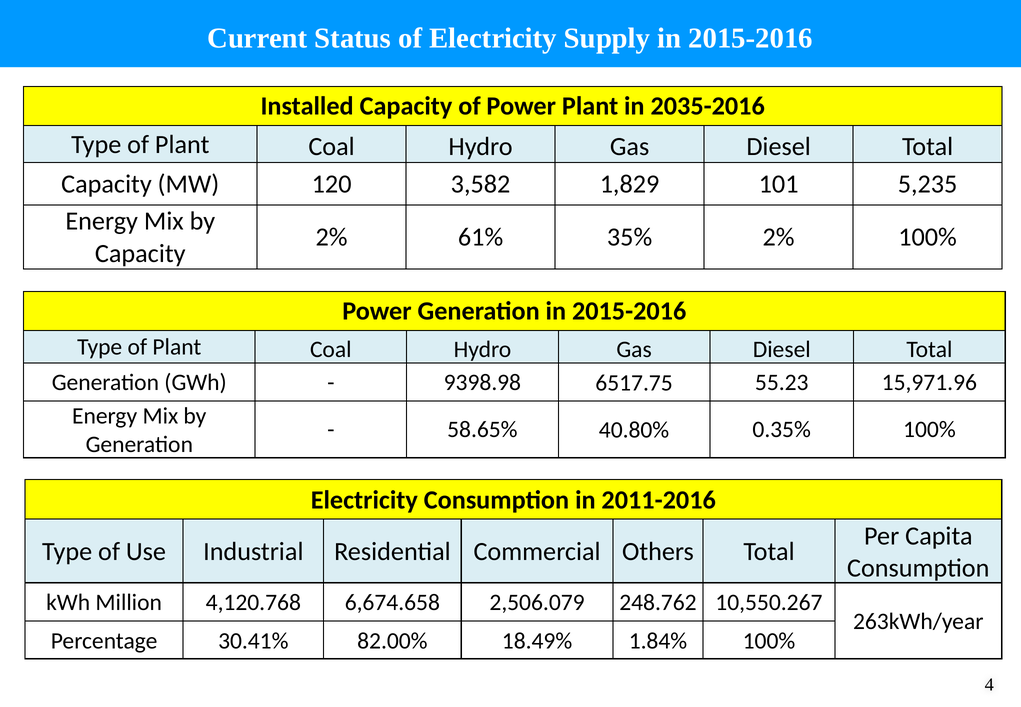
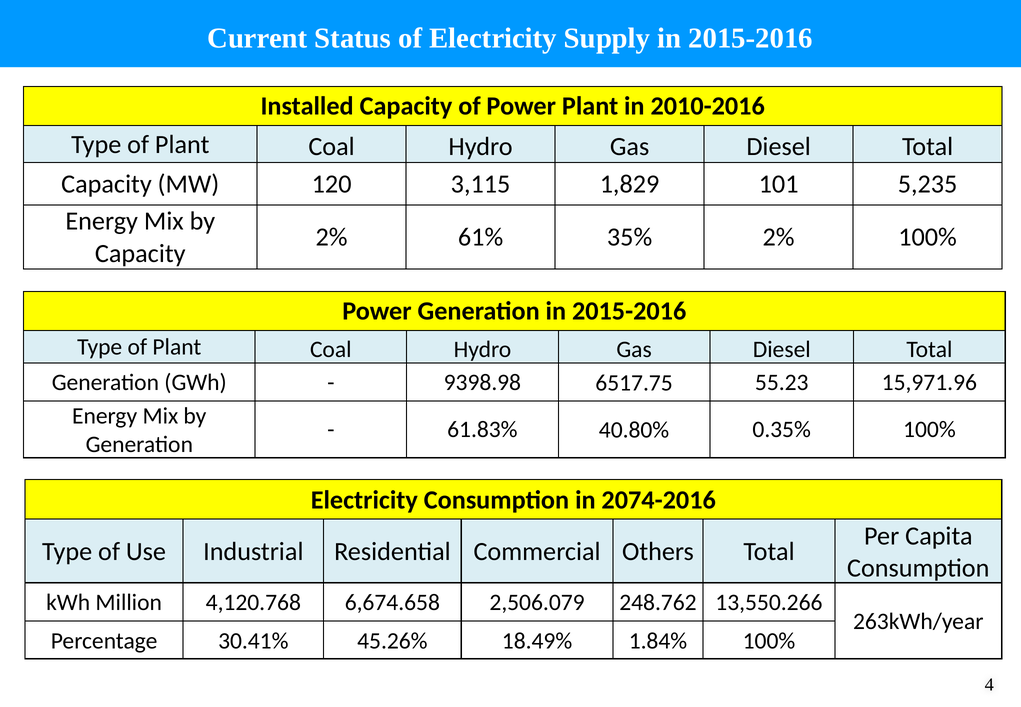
2035-2016: 2035-2016 -> 2010-2016 (708, 106)
3,582: 3,582 -> 3,115 (481, 184)
58.65%: 58.65% -> 61.83% (482, 430)
2011-2016: 2011-2016 -> 2074-2016 (659, 500)
10,550.267: 10,550.267 -> 13,550.266 (769, 603)
82.00%: 82.00% -> 45.26% (392, 641)
